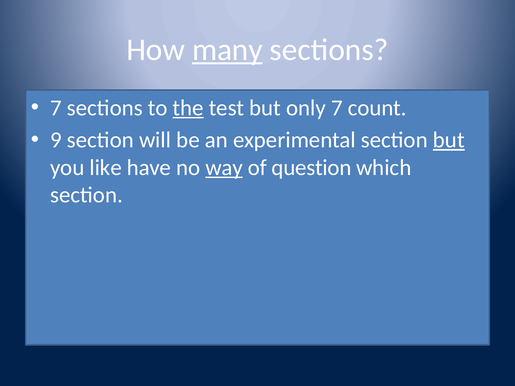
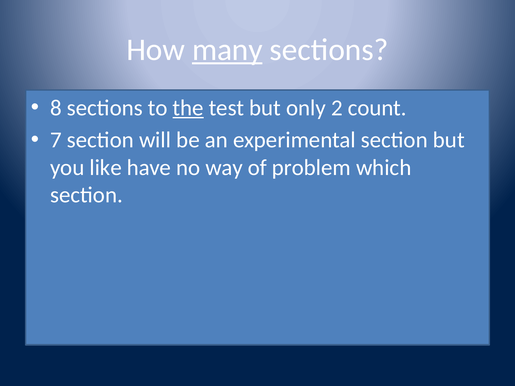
7: 7 -> 8 (56, 108)
only 7: 7 -> 2 (337, 108)
9: 9 -> 7 (56, 140)
but underline: present -> none (449, 140)
way underline: present -> none (224, 168)
question: question -> problem (311, 168)
